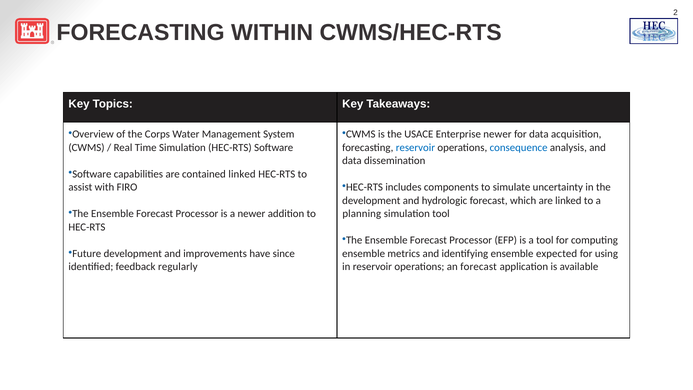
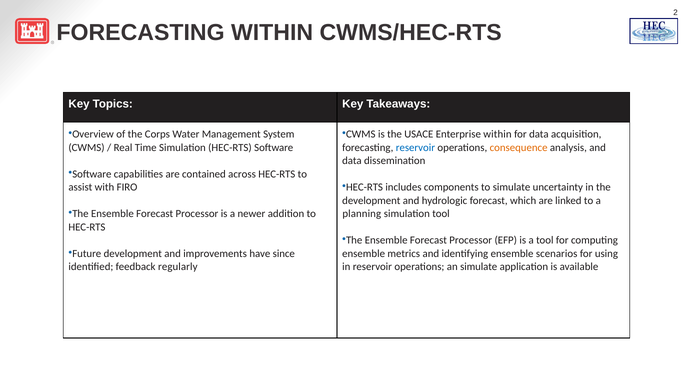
Enterprise newer: newer -> within (497, 134)
consequence colour: blue -> orange (519, 147)
contained linked: linked -> across (242, 174)
expected: expected -> scenarios (557, 253)
an forecast: forecast -> simulate (479, 267)
